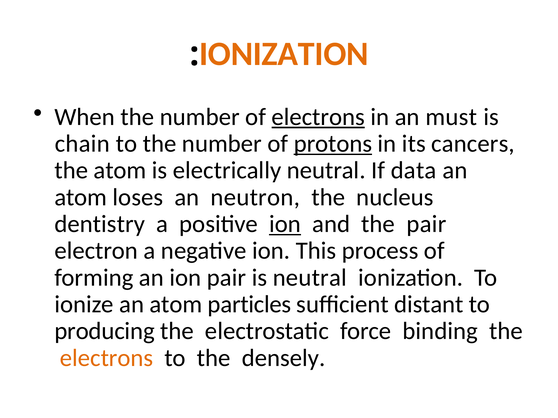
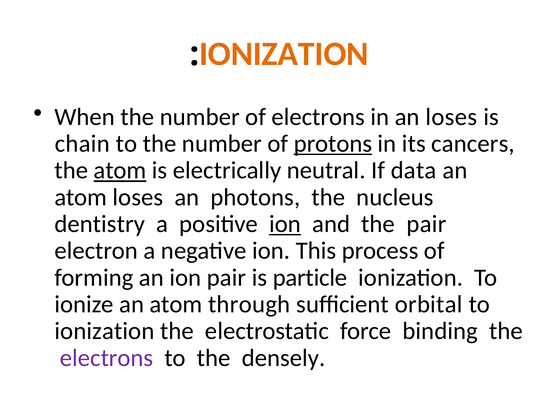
electrons underline: present -> none (318, 117)
an must: must -> loses (451, 117)
atom underline: none -> present (120, 171)
neutron: neutron -> photons (255, 197)
is neutral: neutral -> particle (310, 278)
particles: particles -> through (249, 305)
distant: distant -> orbital (429, 305)
producing: producing -> ionization (104, 331)
electrons colour: orange -> purple (107, 358)
